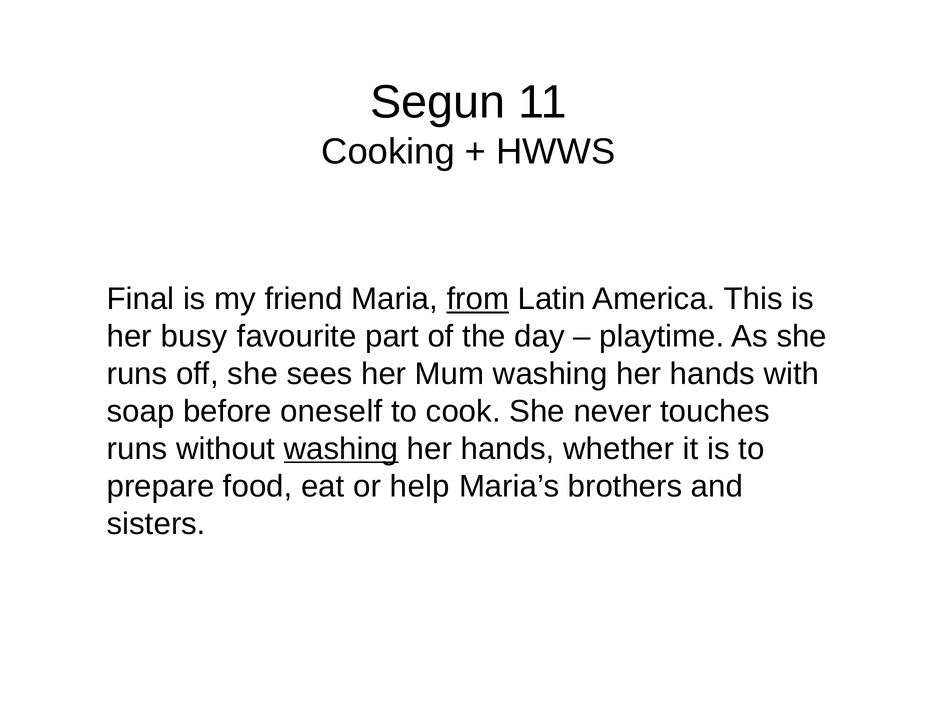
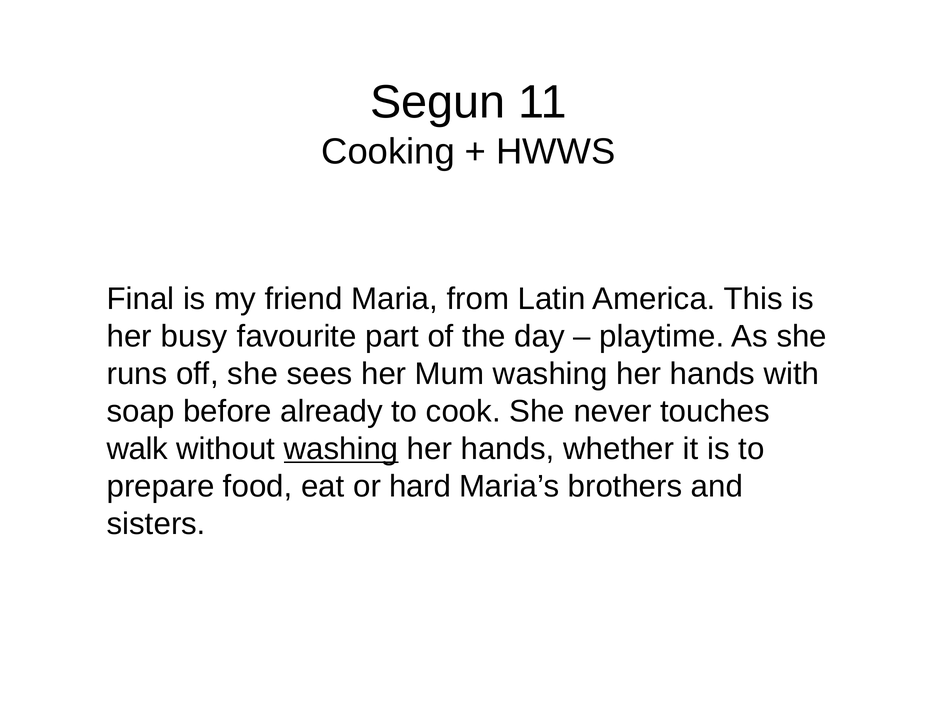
from underline: present -> none (478, 299)
oneself: oneself -> already (331, 411)
runs: runs -> walk (137, 449)
help: help -> hard (420, 486)
